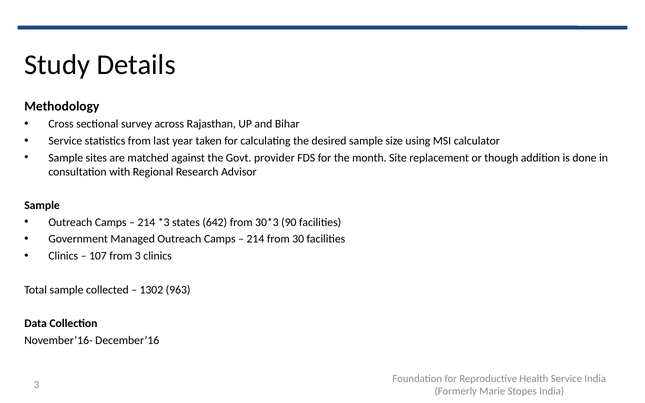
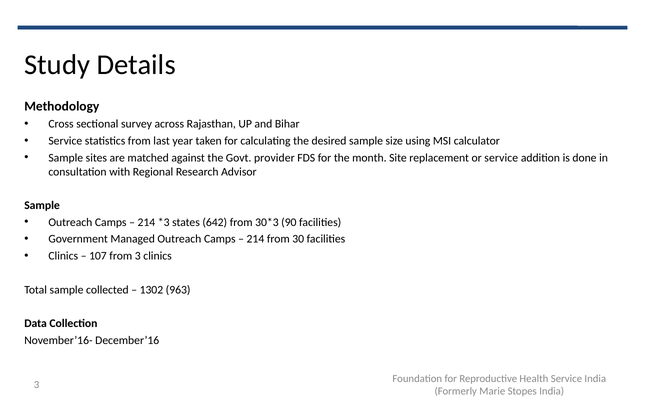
or though: though -> service (501, 158)
